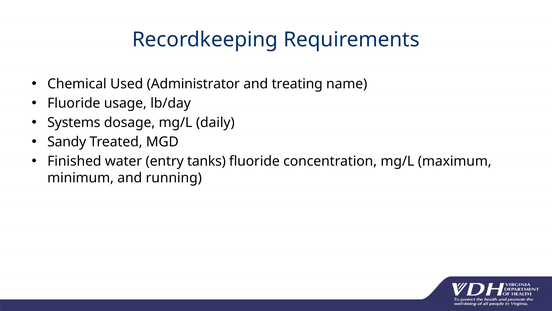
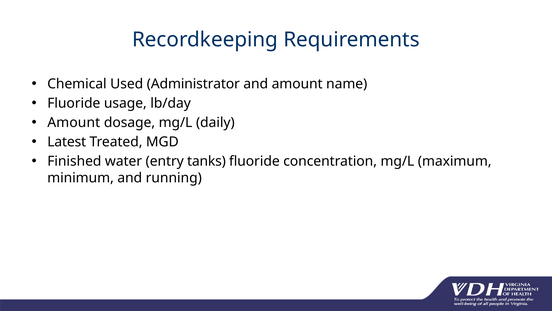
and treating: treating -> amount (297, 84)
Systems: Systems -> Amount (74, 122)
Sandy: Sandy -> Latest (67, 142)
